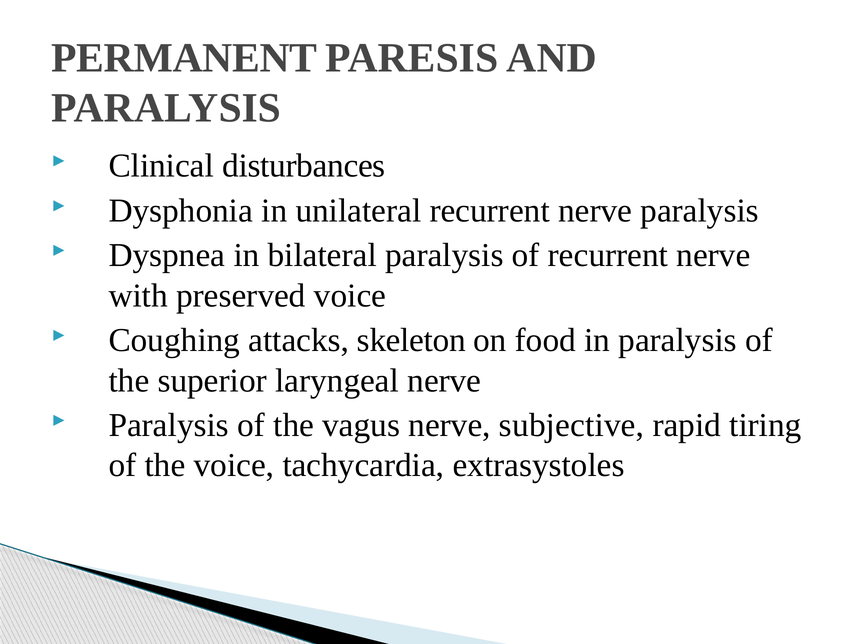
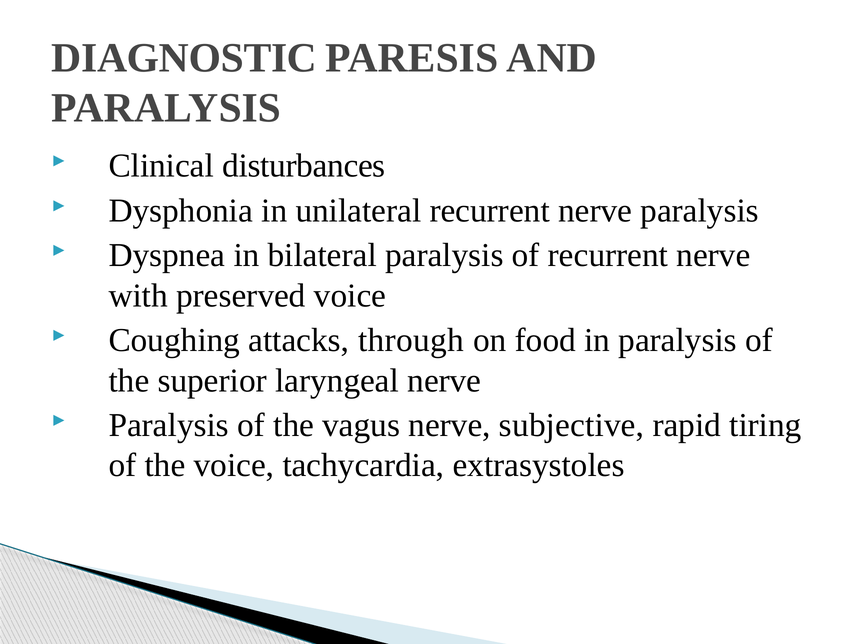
PERMANENT: PERMANENT -> DIAGNOSTIC (184, 58)
skeleton: skeleton -> through (411, 341)
